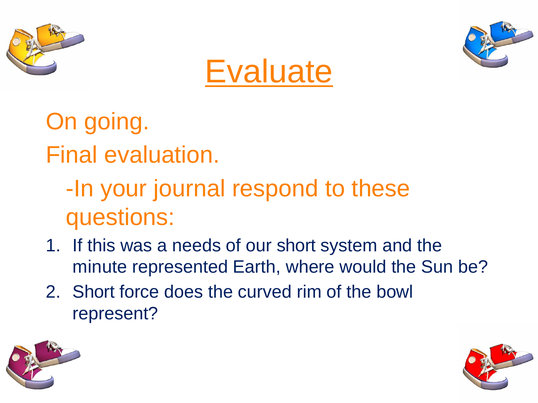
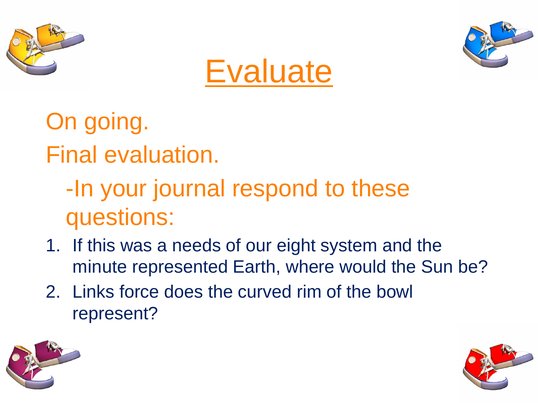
our short: short -> eight (296, 246)
Short: Short -> Links (94, 292)
